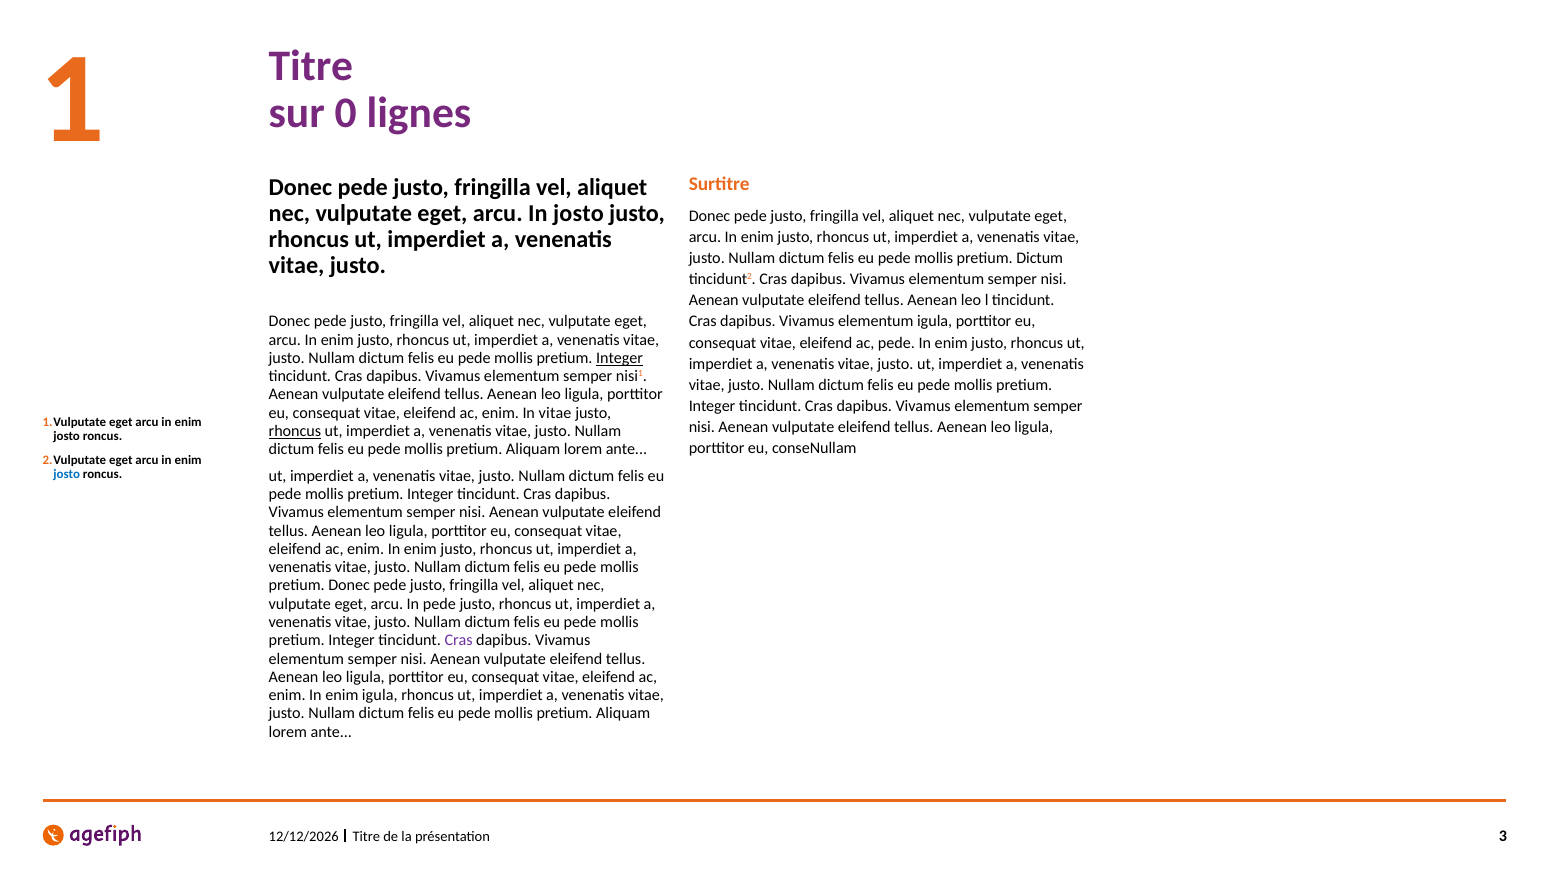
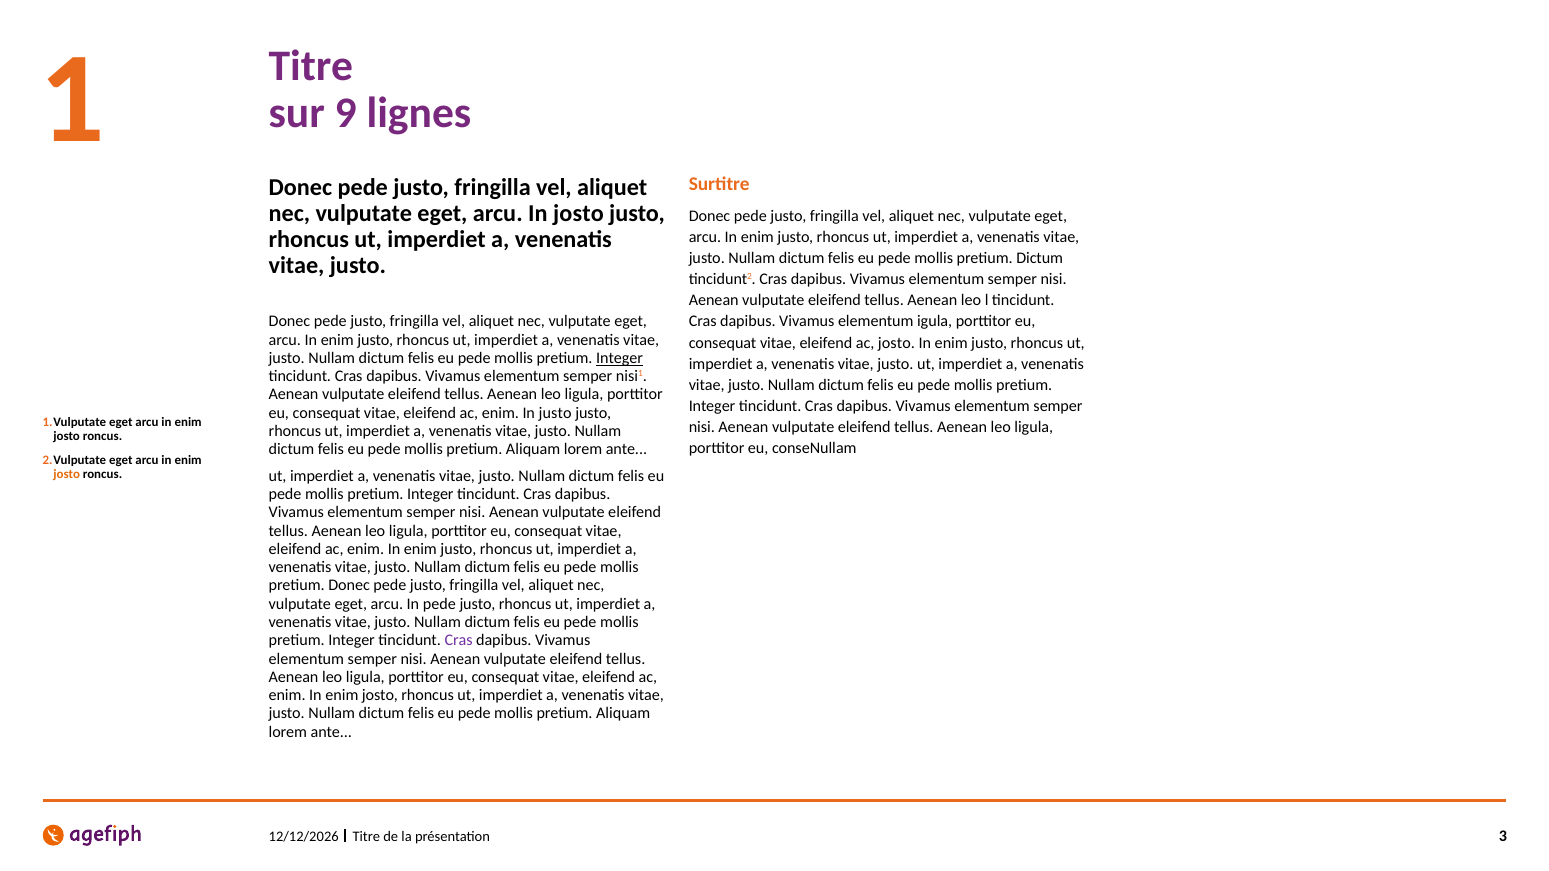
0: 0 -> 9 (346, 113)
ac pede: pede -> josto (896, 343)
In vitae: vitae -> justo (555, 413)
rhoncus underline: present -> none (295, 431)
josto colour: blue -> orange (67, 474)
enim In enim igula: igula -> josto (380, 696)
